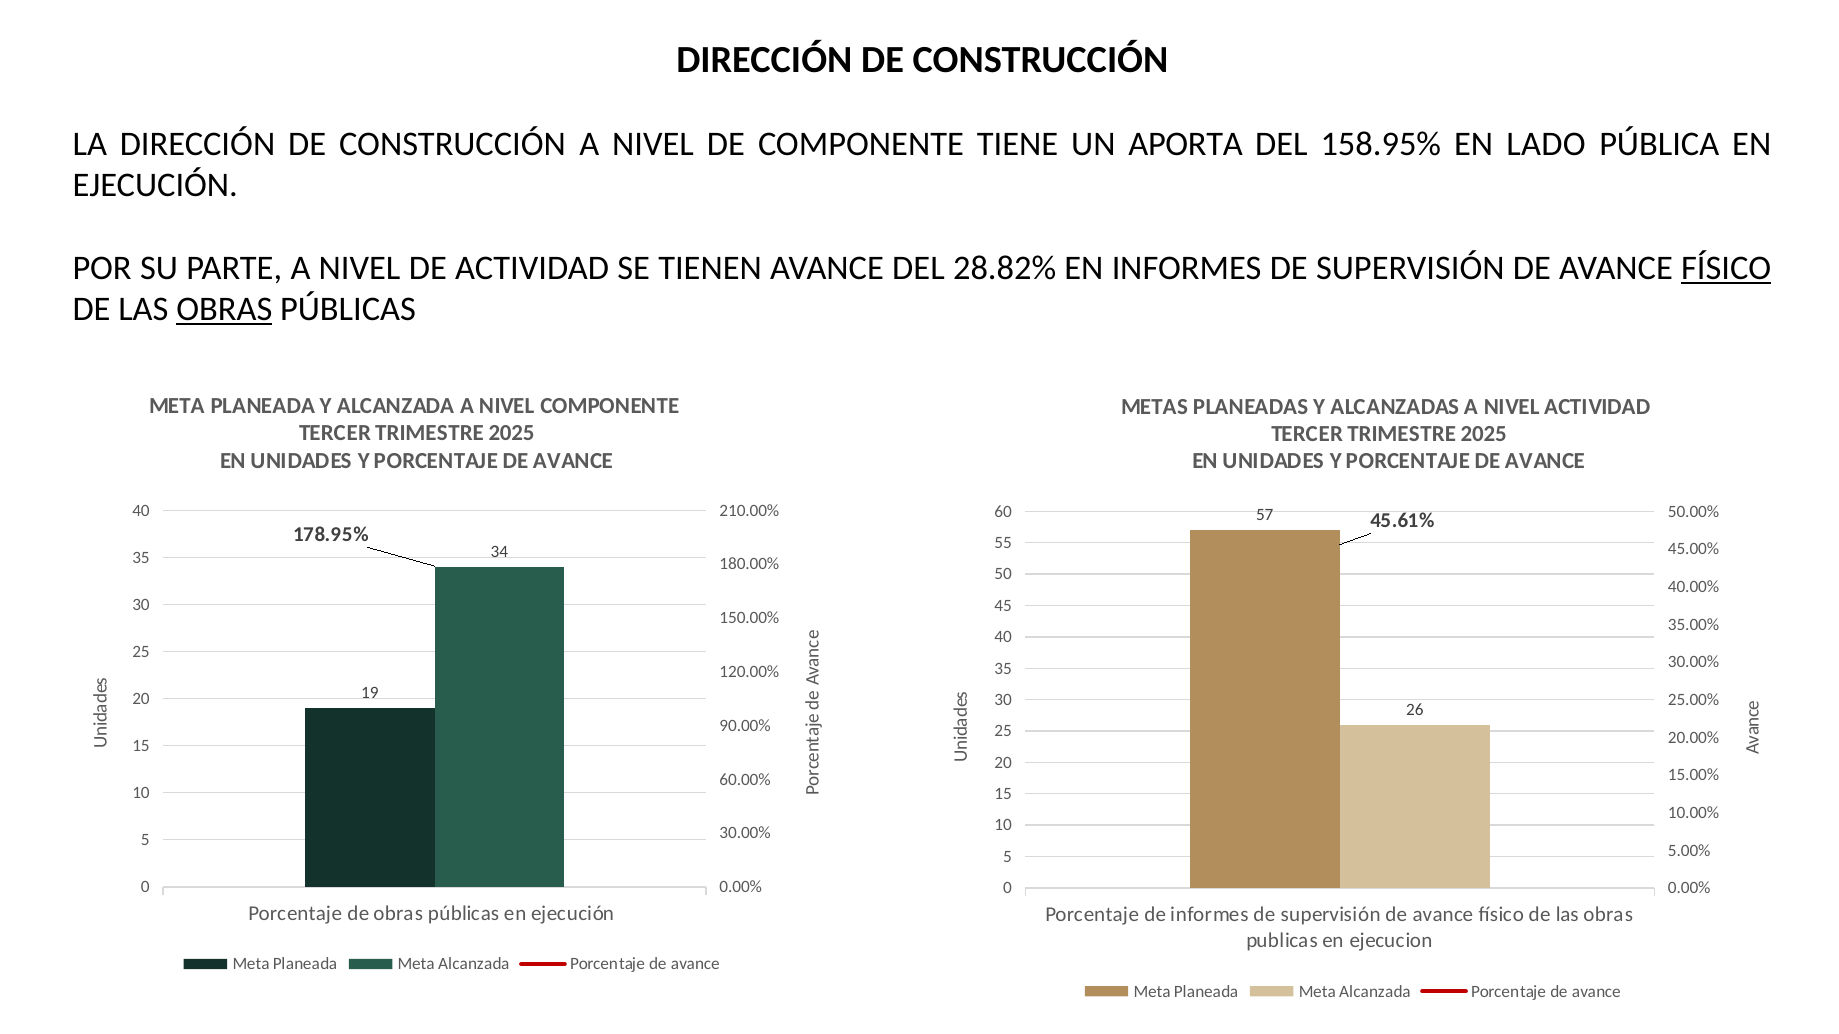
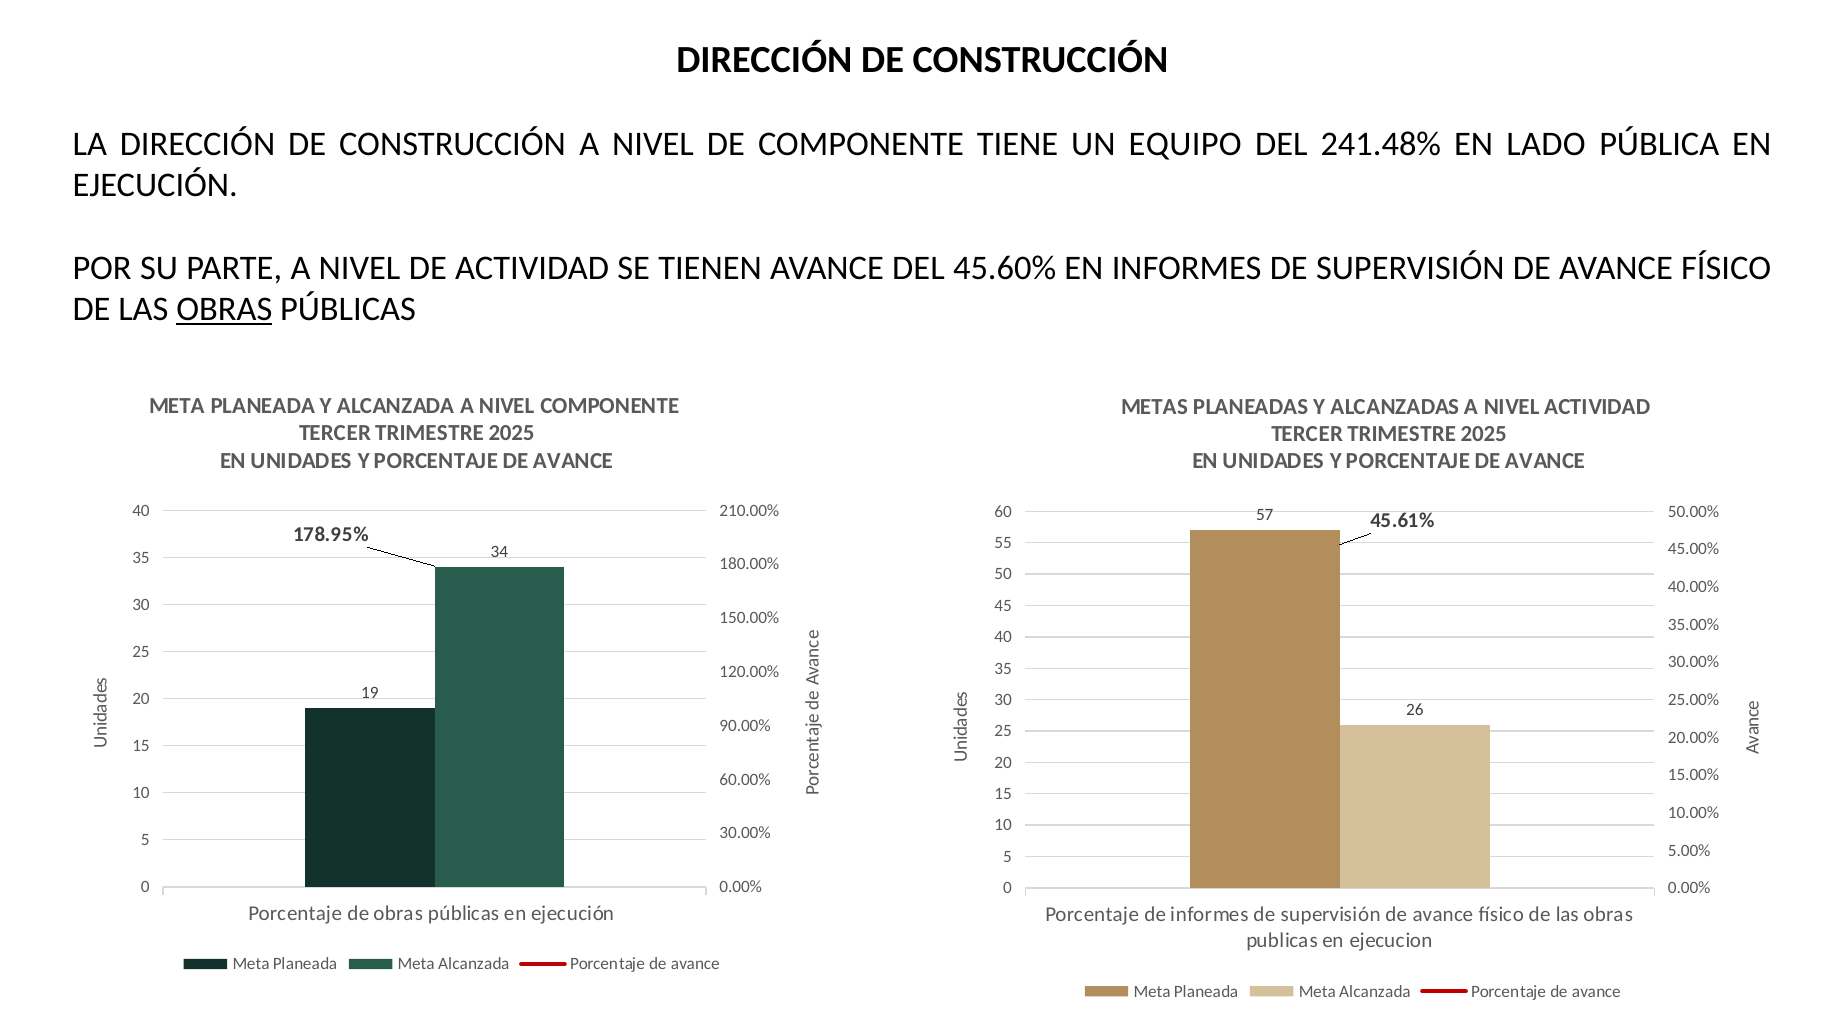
APORTA: APORTA -> EQUIPO (1185, 144)
158.95%: 158.95% -> 241.48% (1381, 144)
28.82%: 28.82% -> 45.60% (1005, 268)
FÍSICO underline: present -> none (1726, 268)
